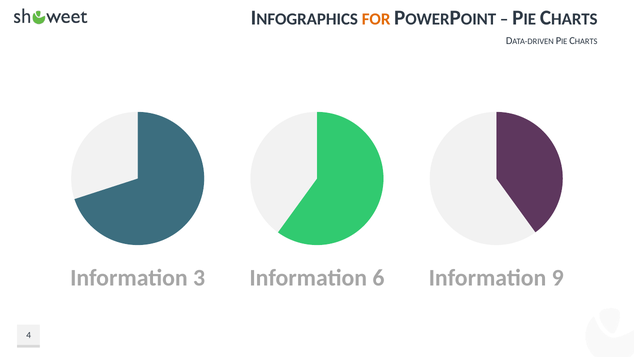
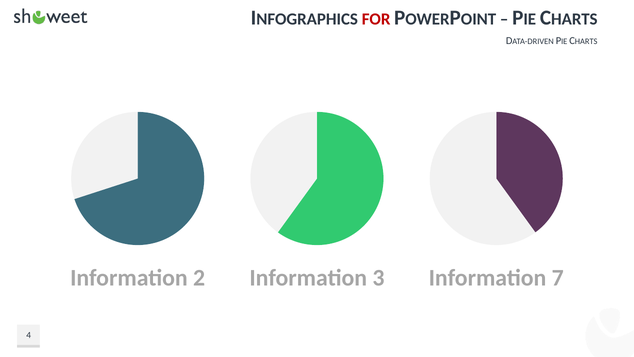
FOR colour: orange -> red (376, 19)
3: 3 -> 2 (199, 278)
6: 6 -> 3 (378, 278)
9: 9 -> 7 (558, 278)
